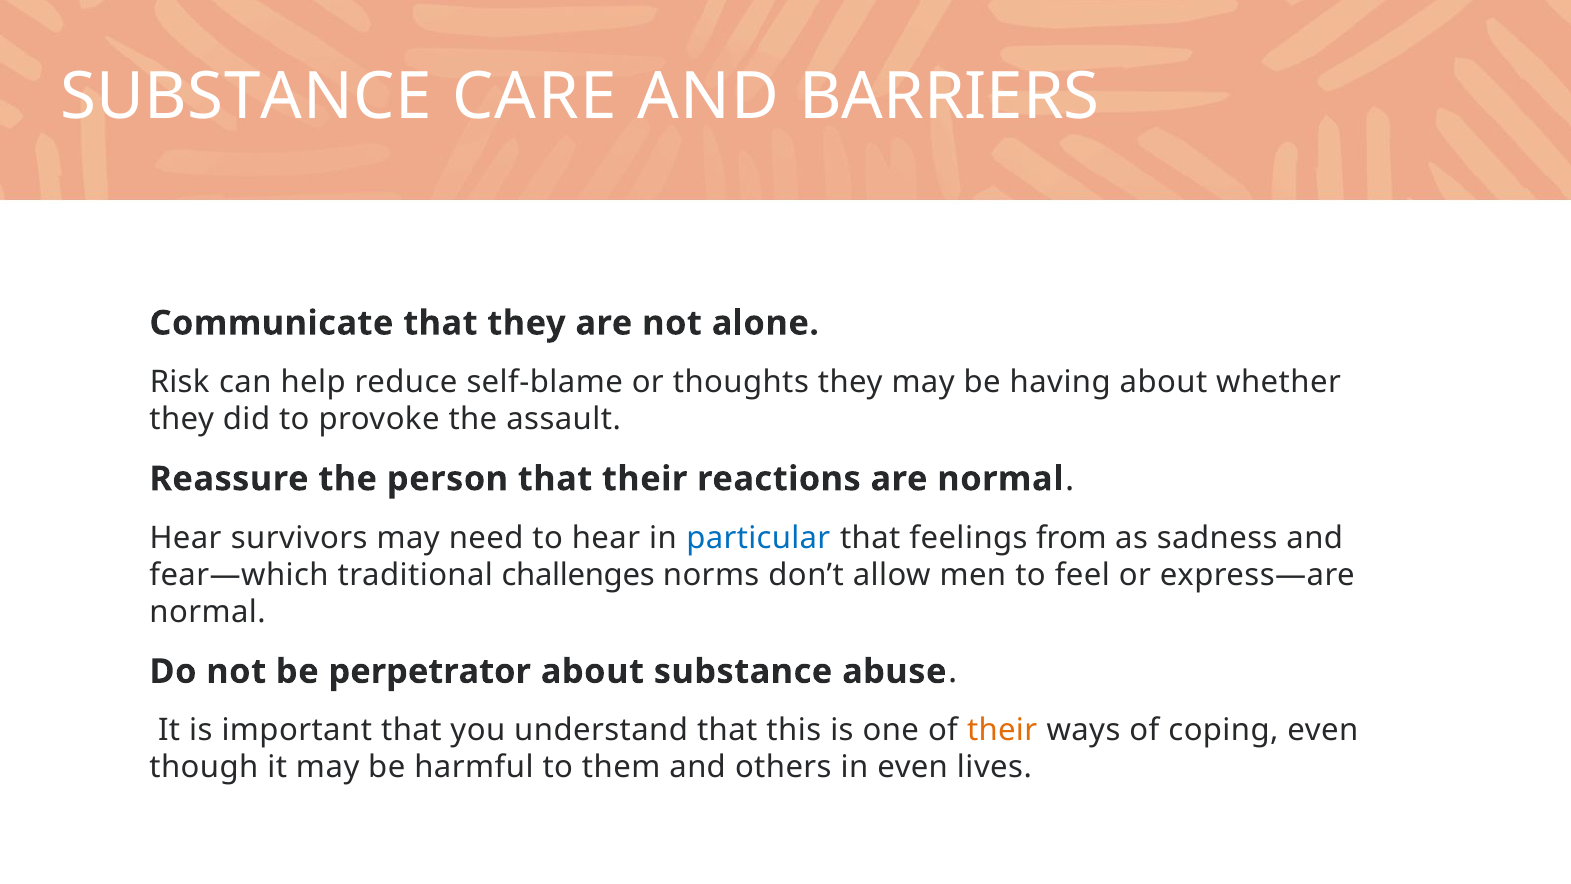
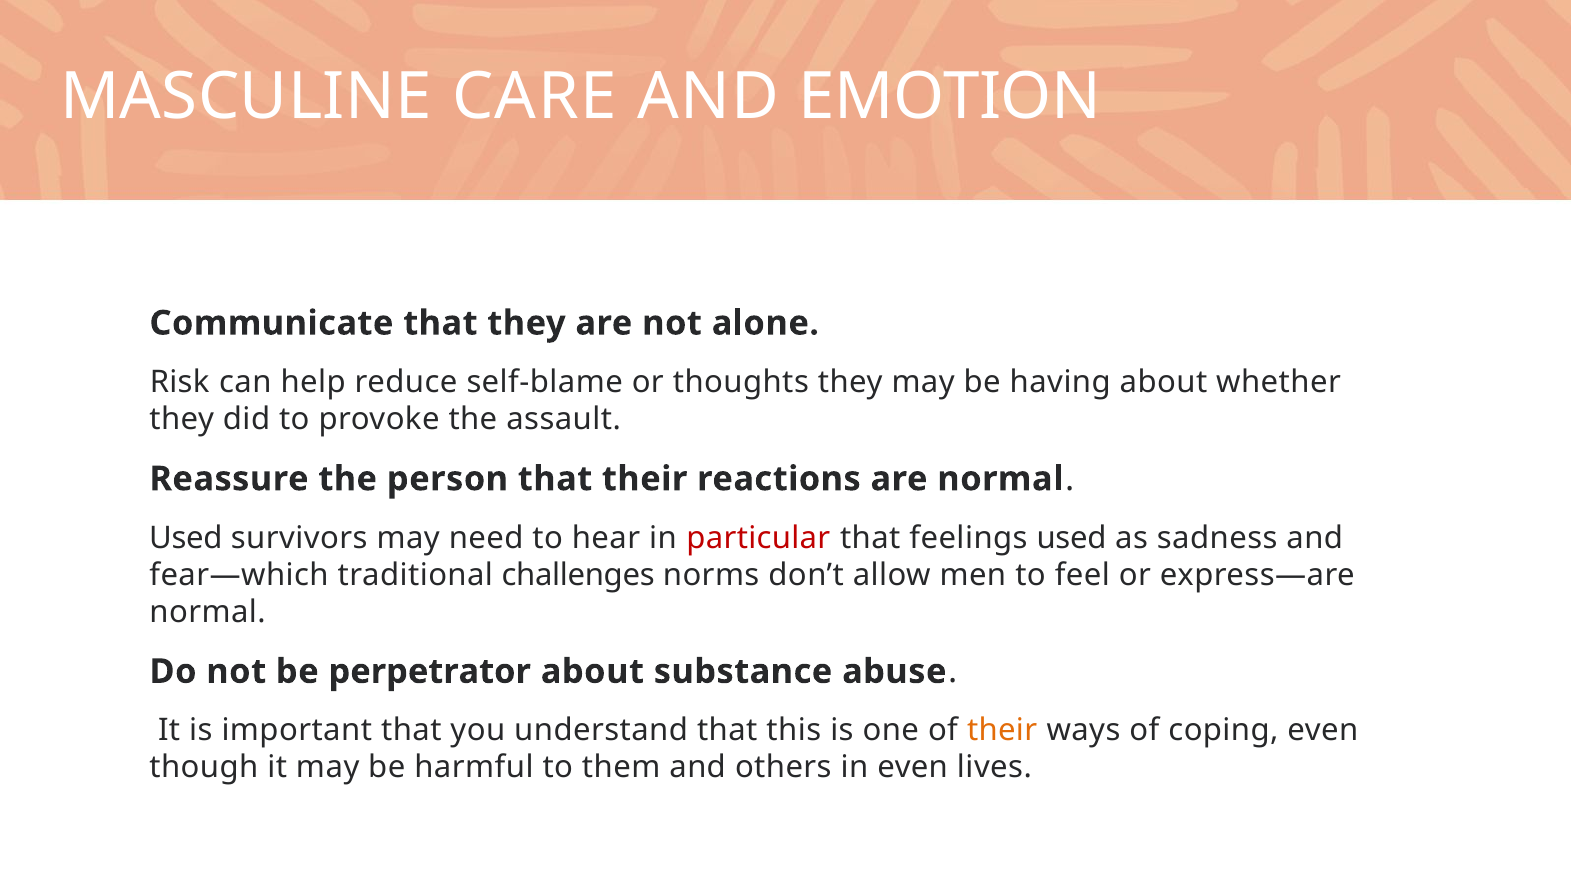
SUBSTANCE: SUBSTANCE -> MASCULINE (246, 97)
BARRIERS: BARRIERS -> EMOTION (950, 97)
Hear: Hear -> Used (186, 538)
particular colour: blue -> red (758, 538)
feelings from: from -> used (1071, 538)
